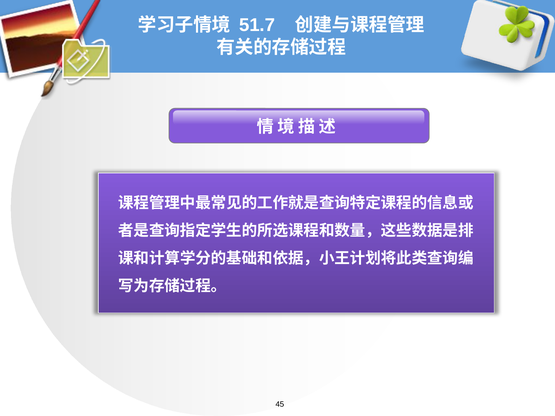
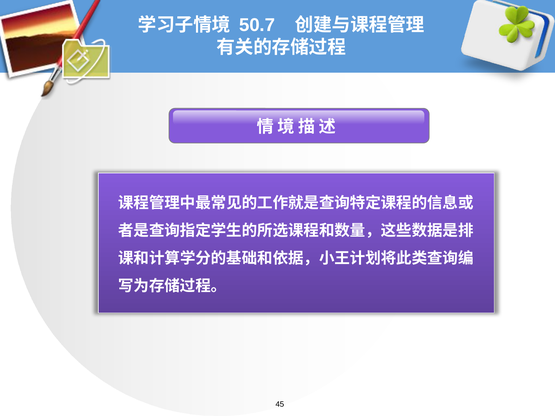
51.7: 51.7 -> 50.7 (257, 25)
